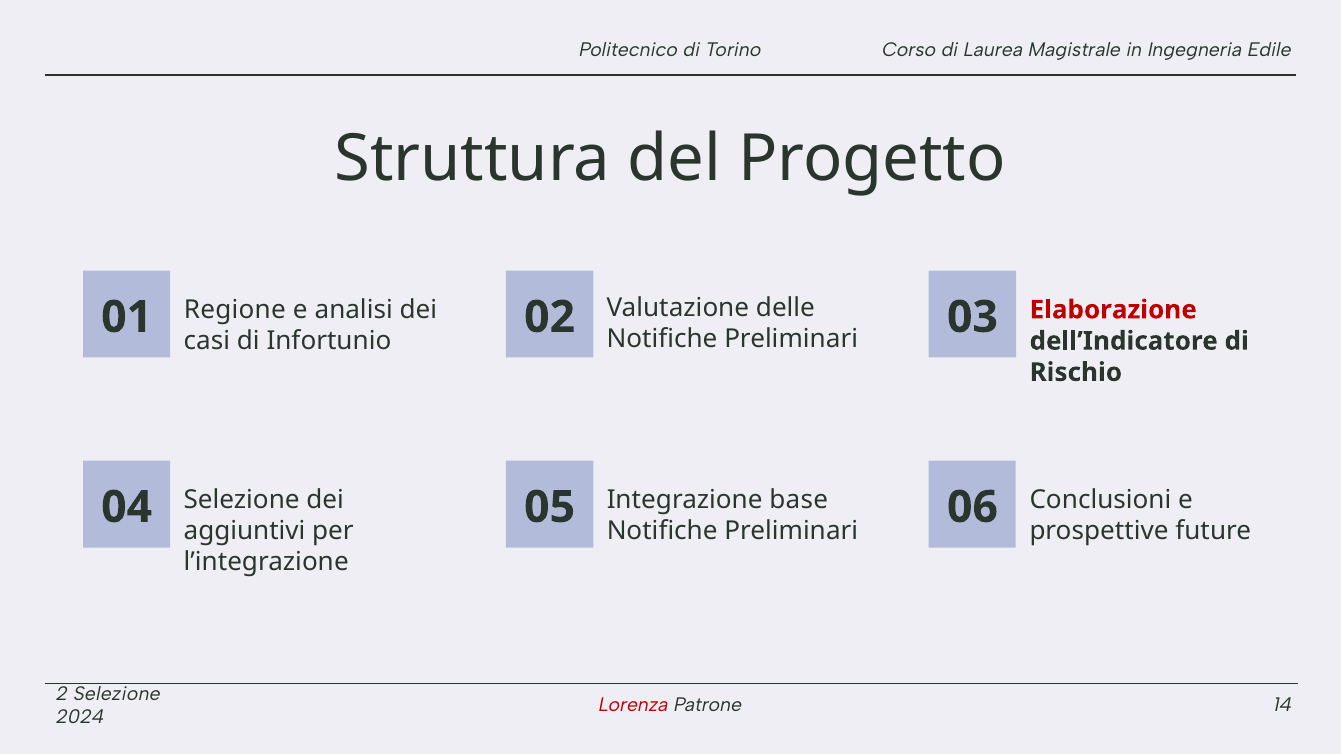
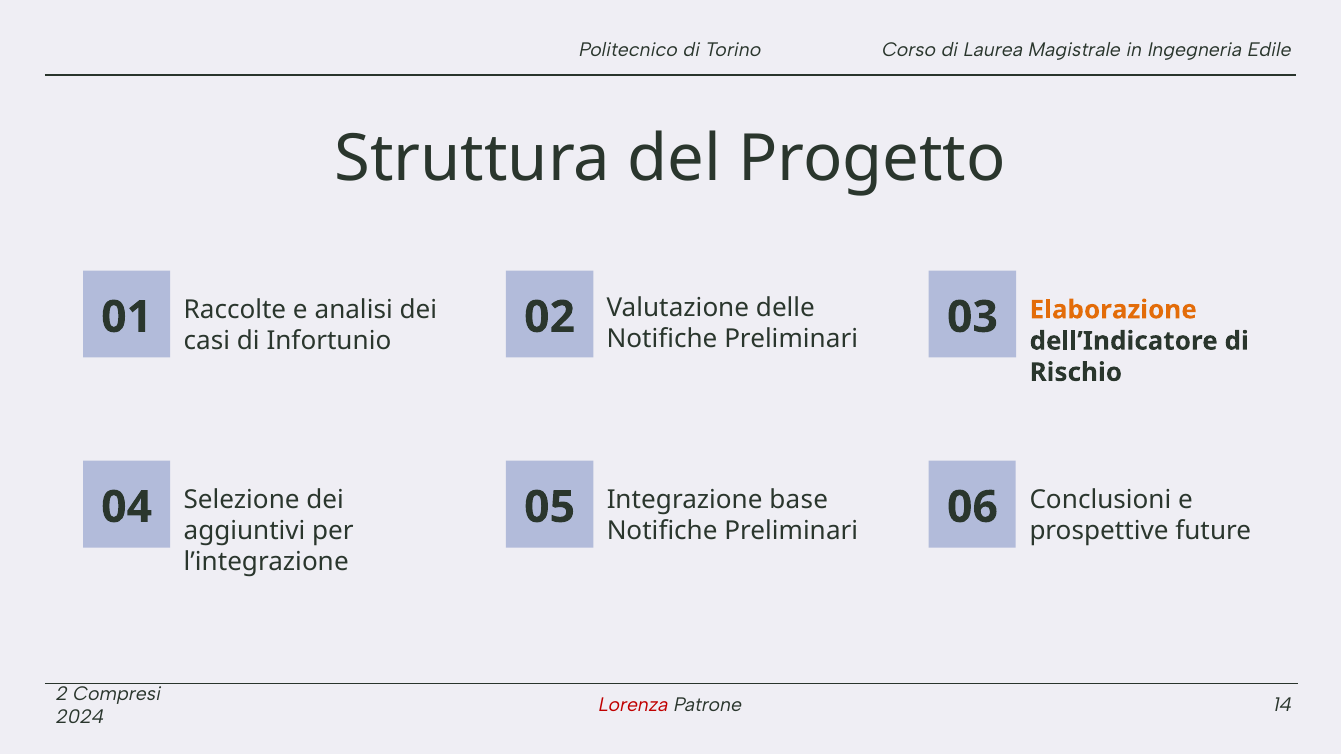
Regione: Regione -> Raccolte (235, 310)
Elaborazione colour: red -> orange (1113, 310)
2 Selezione: Selezione -> Compresi (117, 694)
